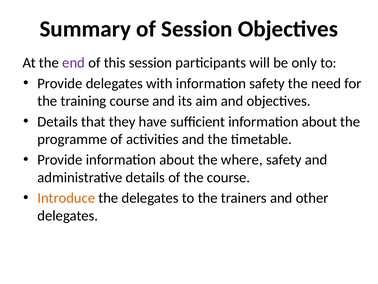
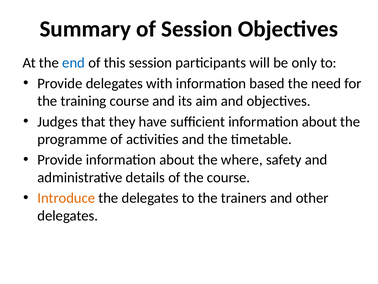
end colour: purple -> blue (74, 63)
information safety: safety -> based (267, 83)
Details: Details -> Judges (58, 121)
